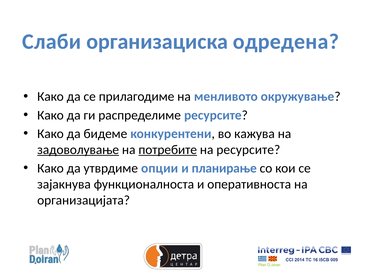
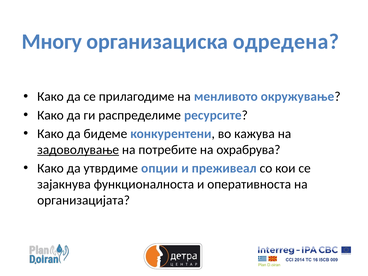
Слаби: Слаби -> Многу (52, 42)
потребите underline: present -> none (168, 150)
на ресурсите: ресурсите -> охрабрува (248, 150)
планирање: планирање -> преживеал (224, 168)
